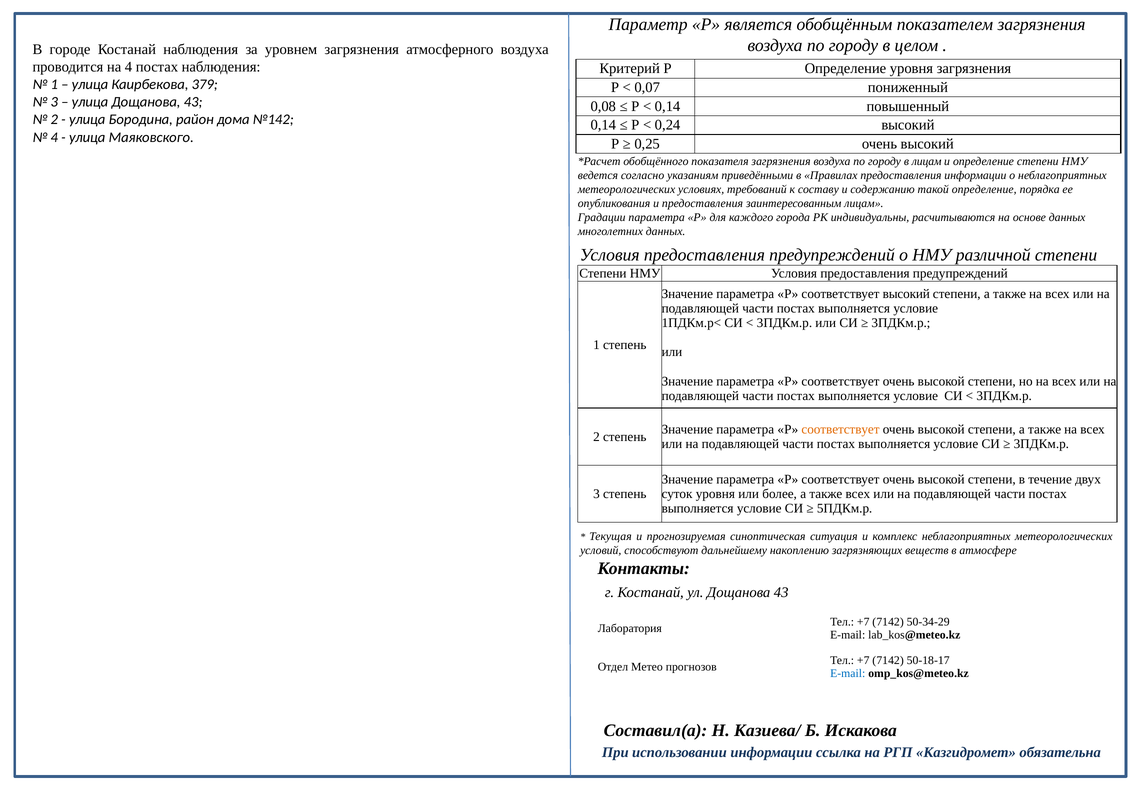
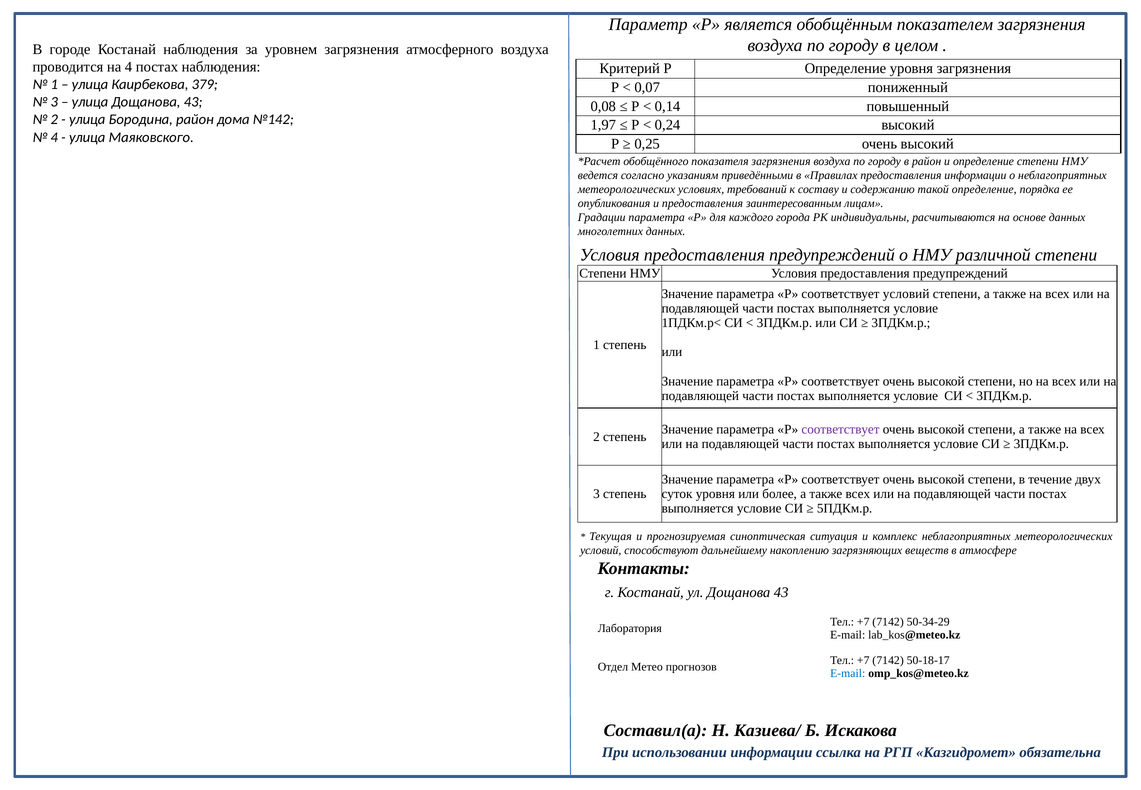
0,14: 0,14 -> 1,97 (603, 125)
в лицам: лицам -> район (927, 161)
соответствует высокий: высокий -> условий (906, 294)
соответствует colour: orange -> purple (841, 429)
